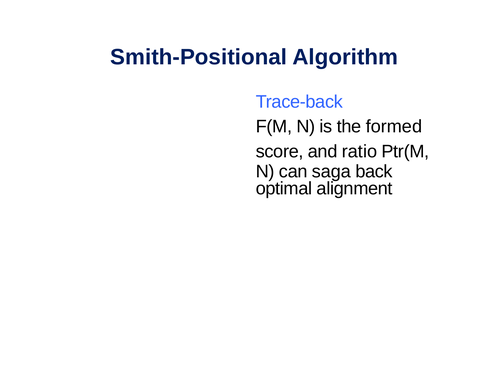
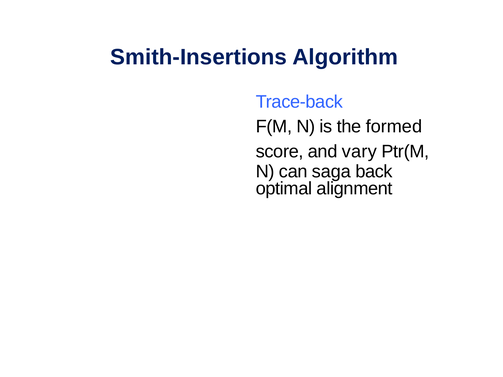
Smith-Positional: Smith-Positional -> Smith-Insertions (199, 57)
ratio: ratio -> vary (359, 151)
